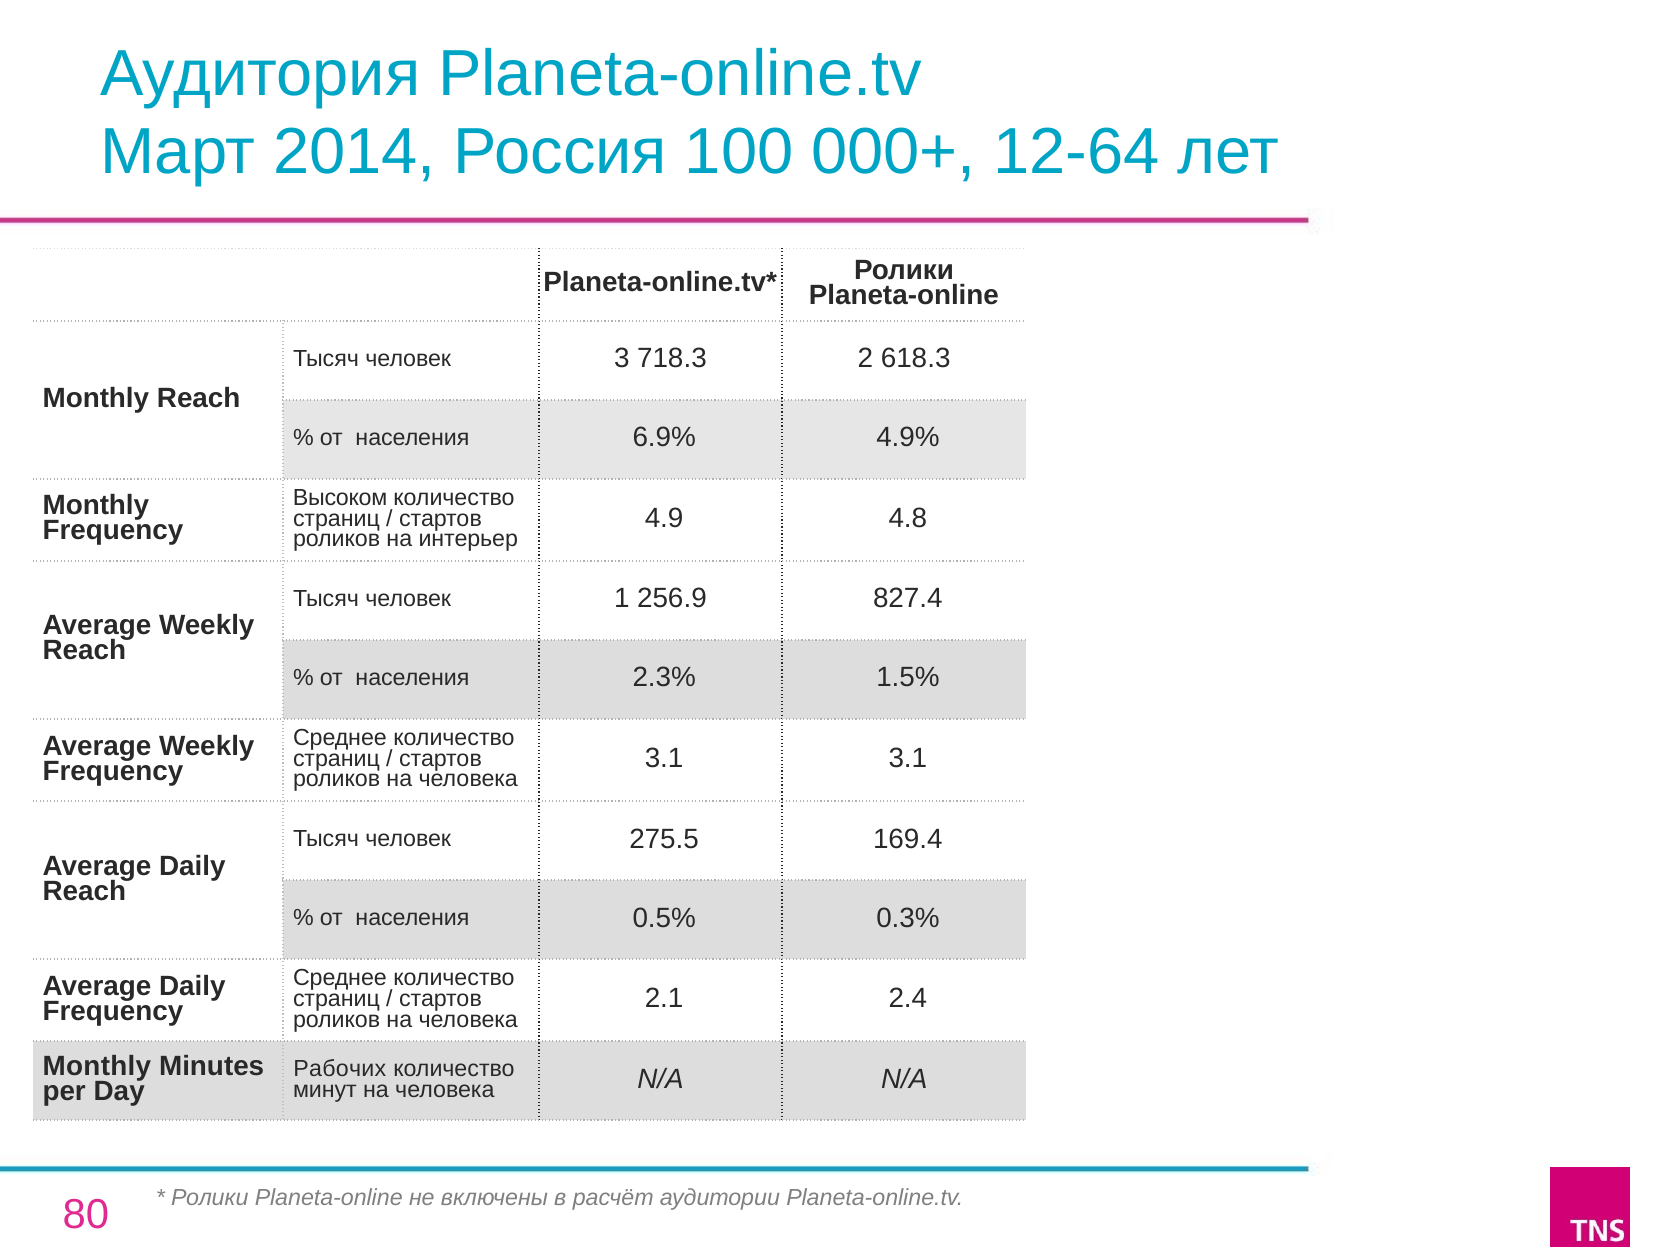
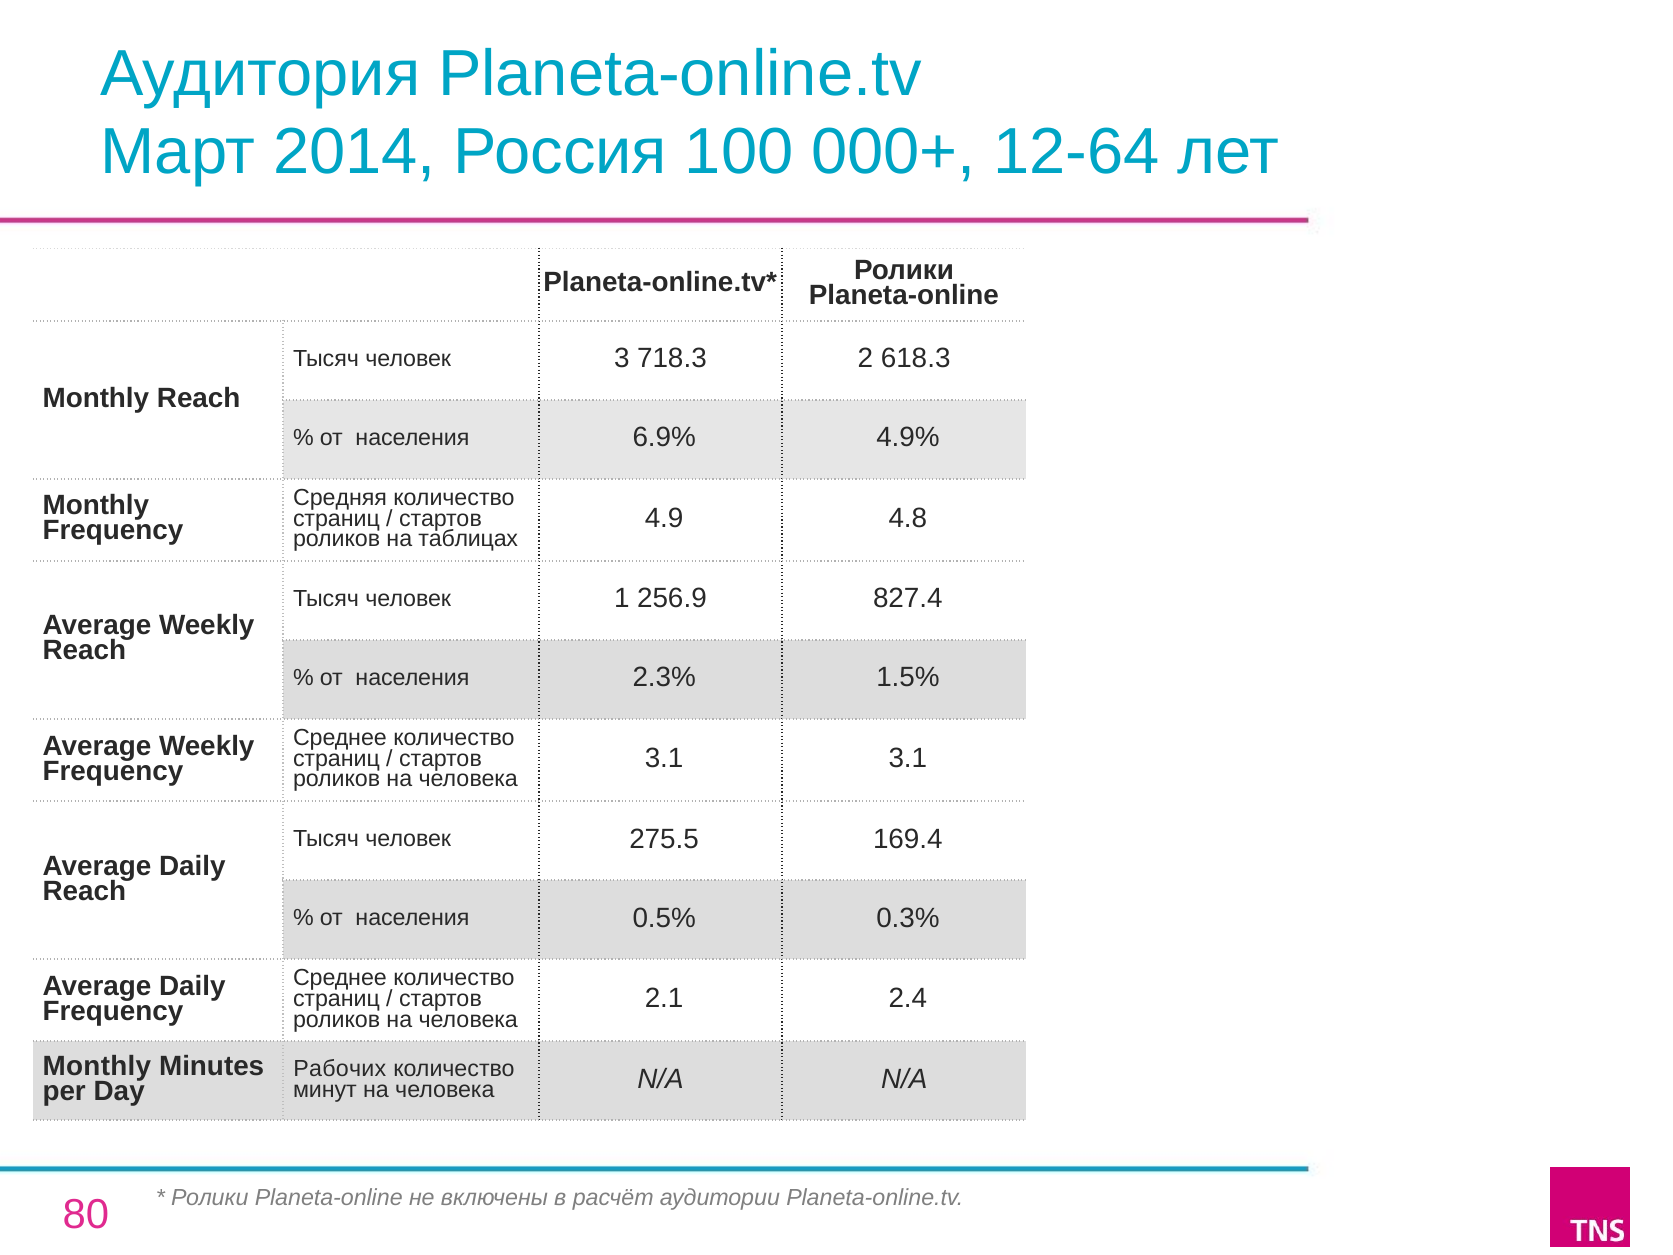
Высоком: Высоком -> Средняя (340, 498)
интерьер: интерьер -> таблицах (468, 539)
